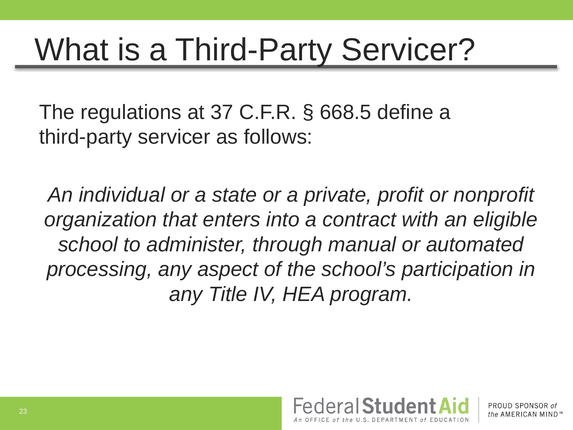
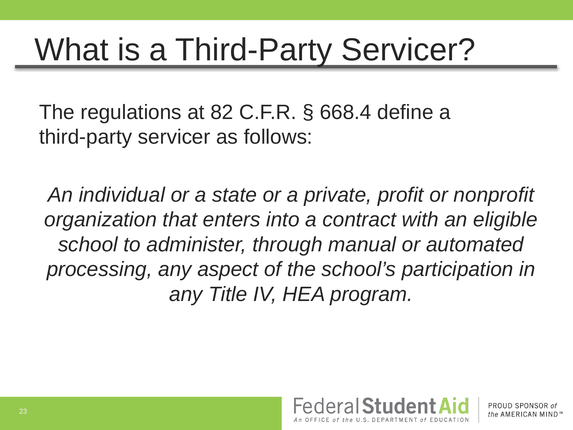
37: 37 -> 82 (222, 112)
668.5: 668.5 -> 668.4 (346, 112)
